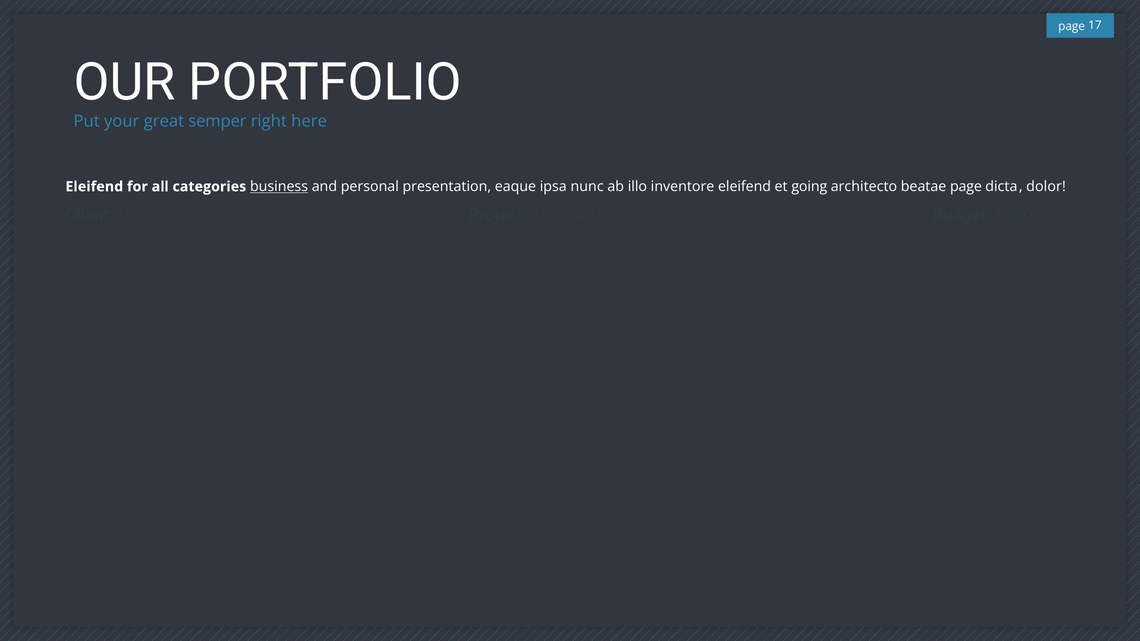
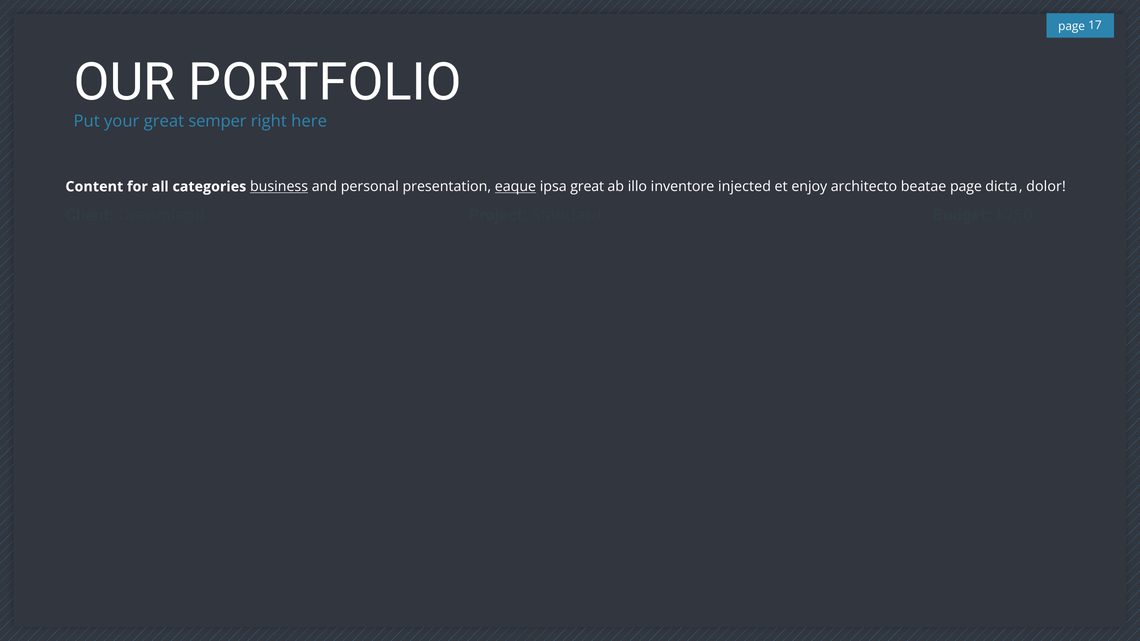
Eleifend: Eleifend -> Content (94, 187)
eaque underline: none -> present (515, 187)
ipsa nunc: nunc -> great (587, 187)
inventore eleifend: eleifend -> injected (744, 187)
going: going -> enjoy (809, 187)
